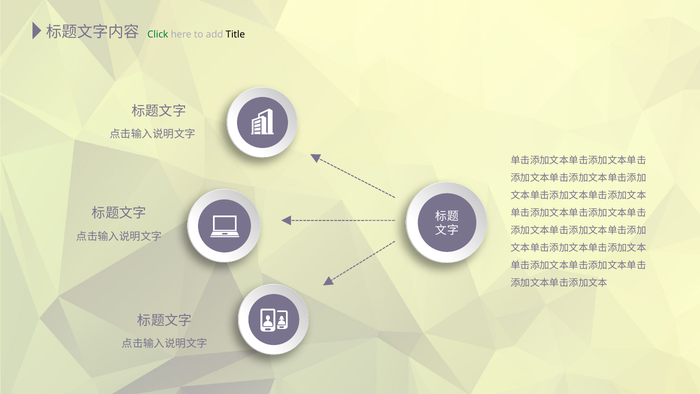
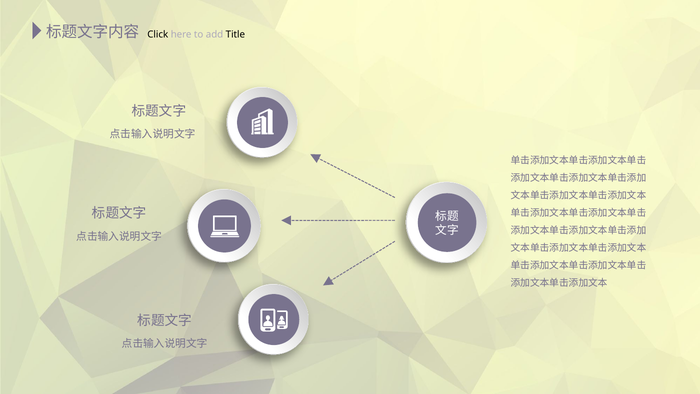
Click colour: green -> black (158, 35)
